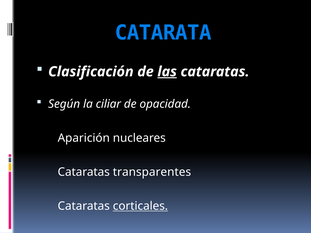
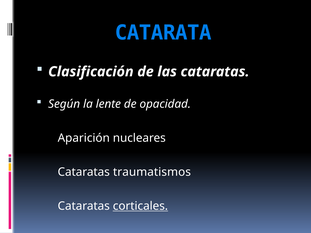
las underline: present -> none (167, 72)
ciliar: ciliar -> lente (108, 104)
transparentes: transparentes -> traumatismos (152, 172)
